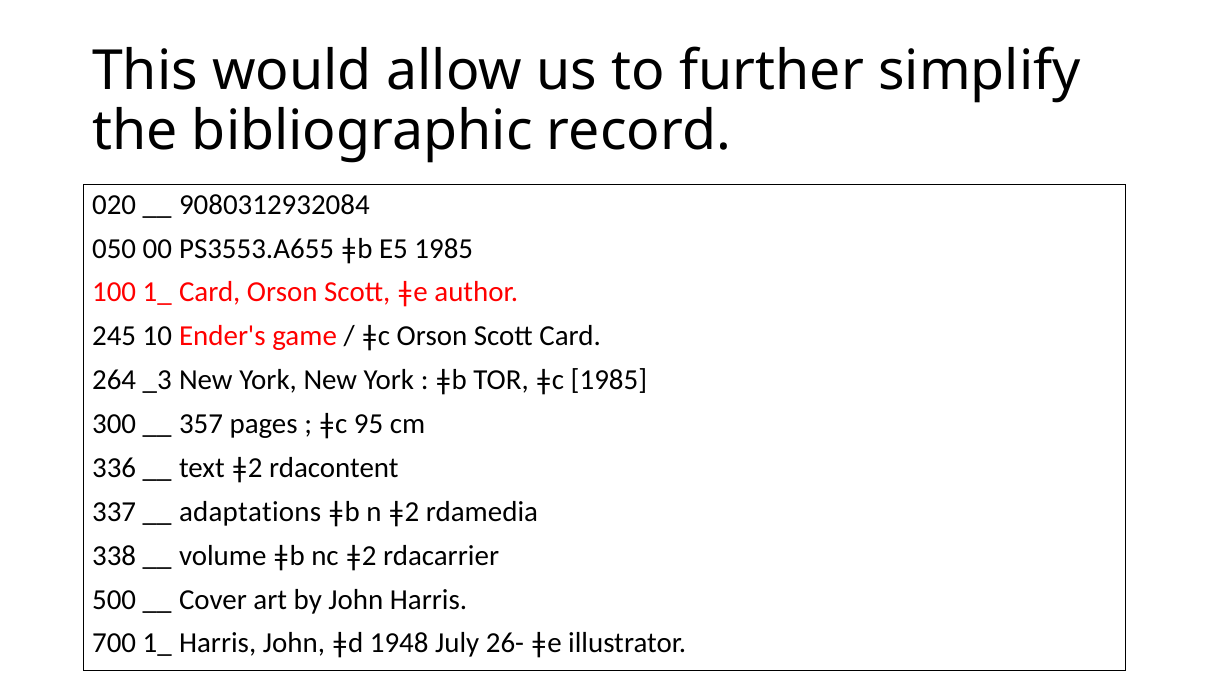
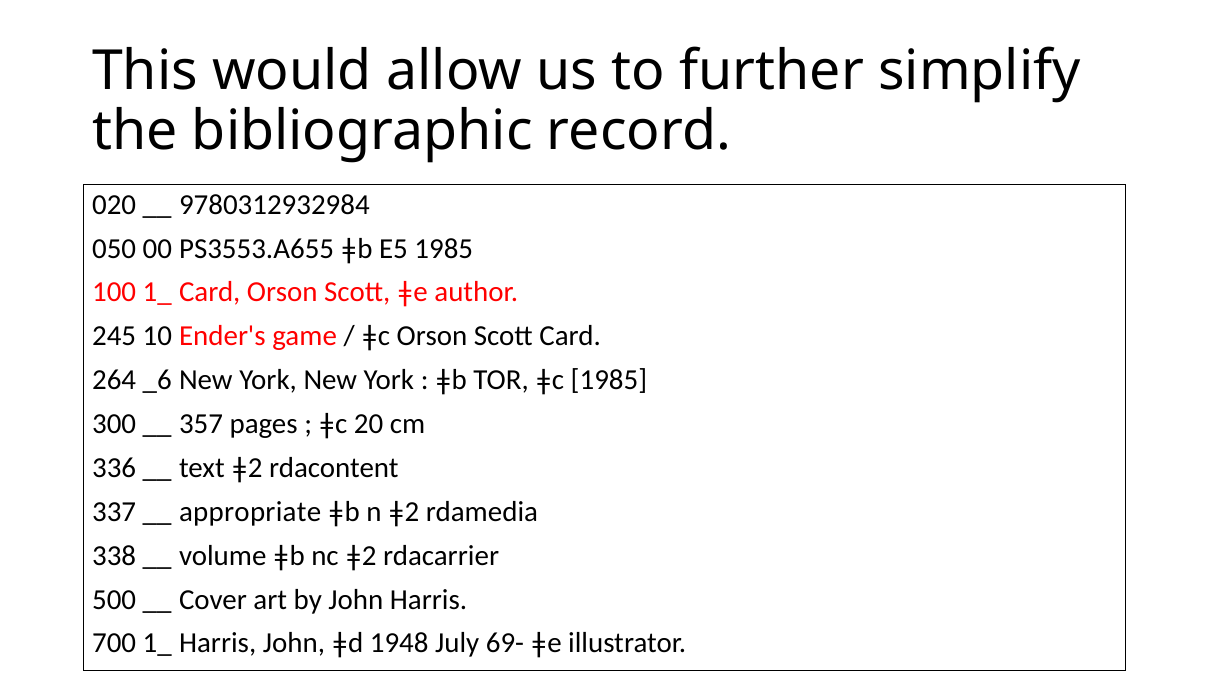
9080312932084: 9080312932084 -> 9780312932984 (274, 205)
_3: _3 -> _6 (157, 380)
95: 95 -> 20 (369, 424)
adaptations: adaptations -> appropriate (250, 512)
26-: 26- -> 69- (505, 643)
